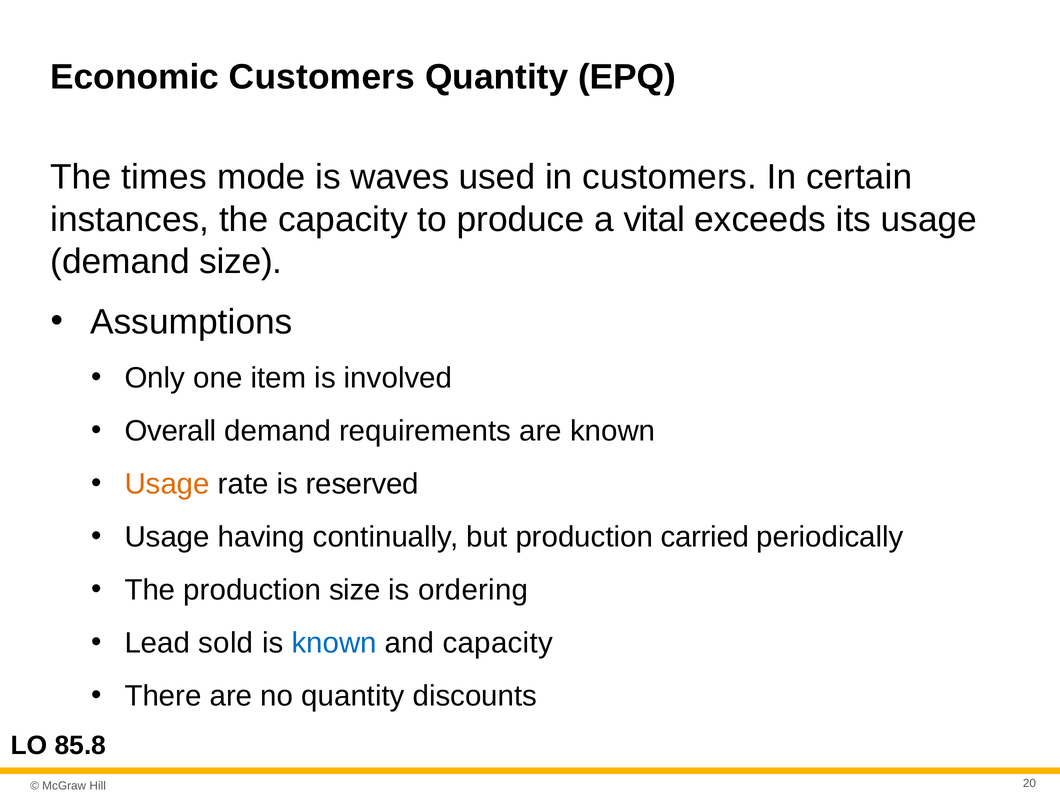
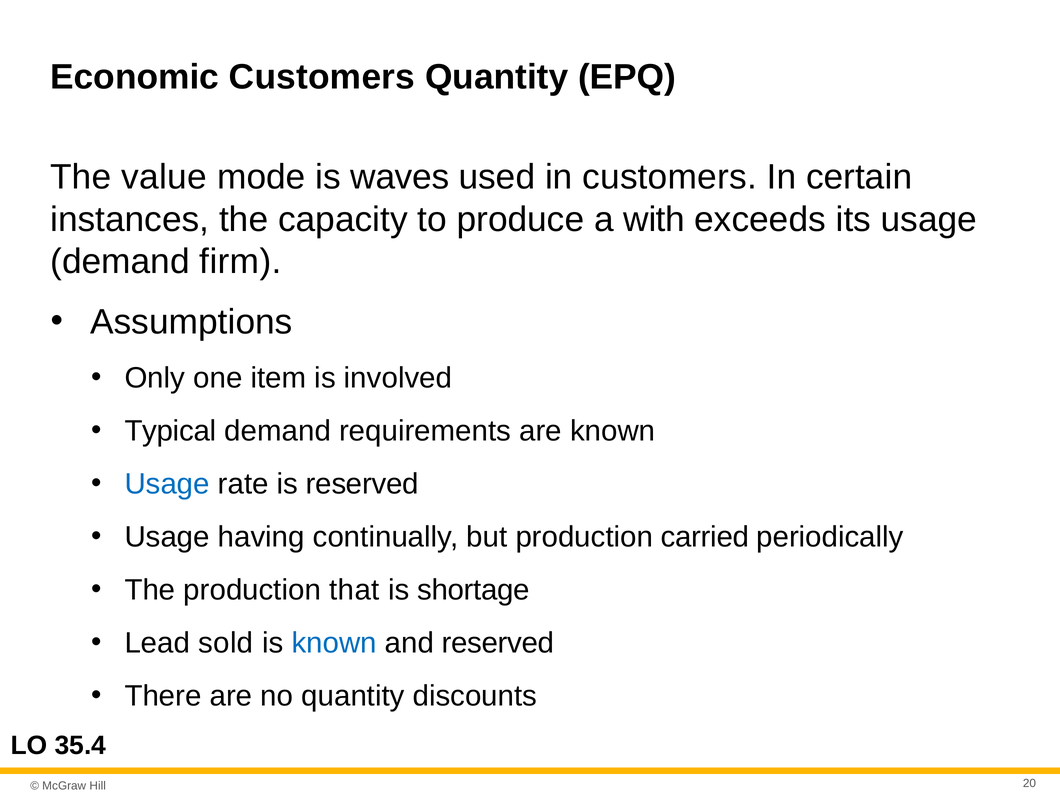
times: times -> value (164, 177)
vital: vital -> with (654, 219)
demand size: size -> firm (241, 262)
Overall: Overall -> Typical (170, 431)
Usage colour: orange -> blue (167, 484)
production size: size -> that (354, 590)
ordering: ordering -> shortage (473, 590)
and capacity: capacity -> reserved (498, 643)
85.8: 85.8 -> 35.4 (80, 745)
